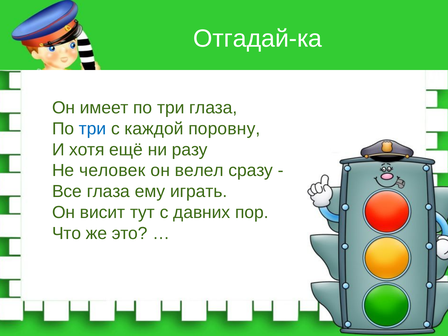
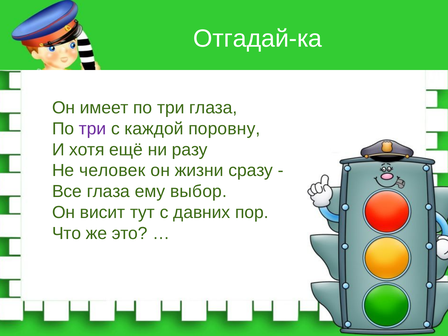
три colour: blue -> purple (93, 129)
велел: велел -> жизни (199, 171)
играть: играть -> выбор (199, 191)
